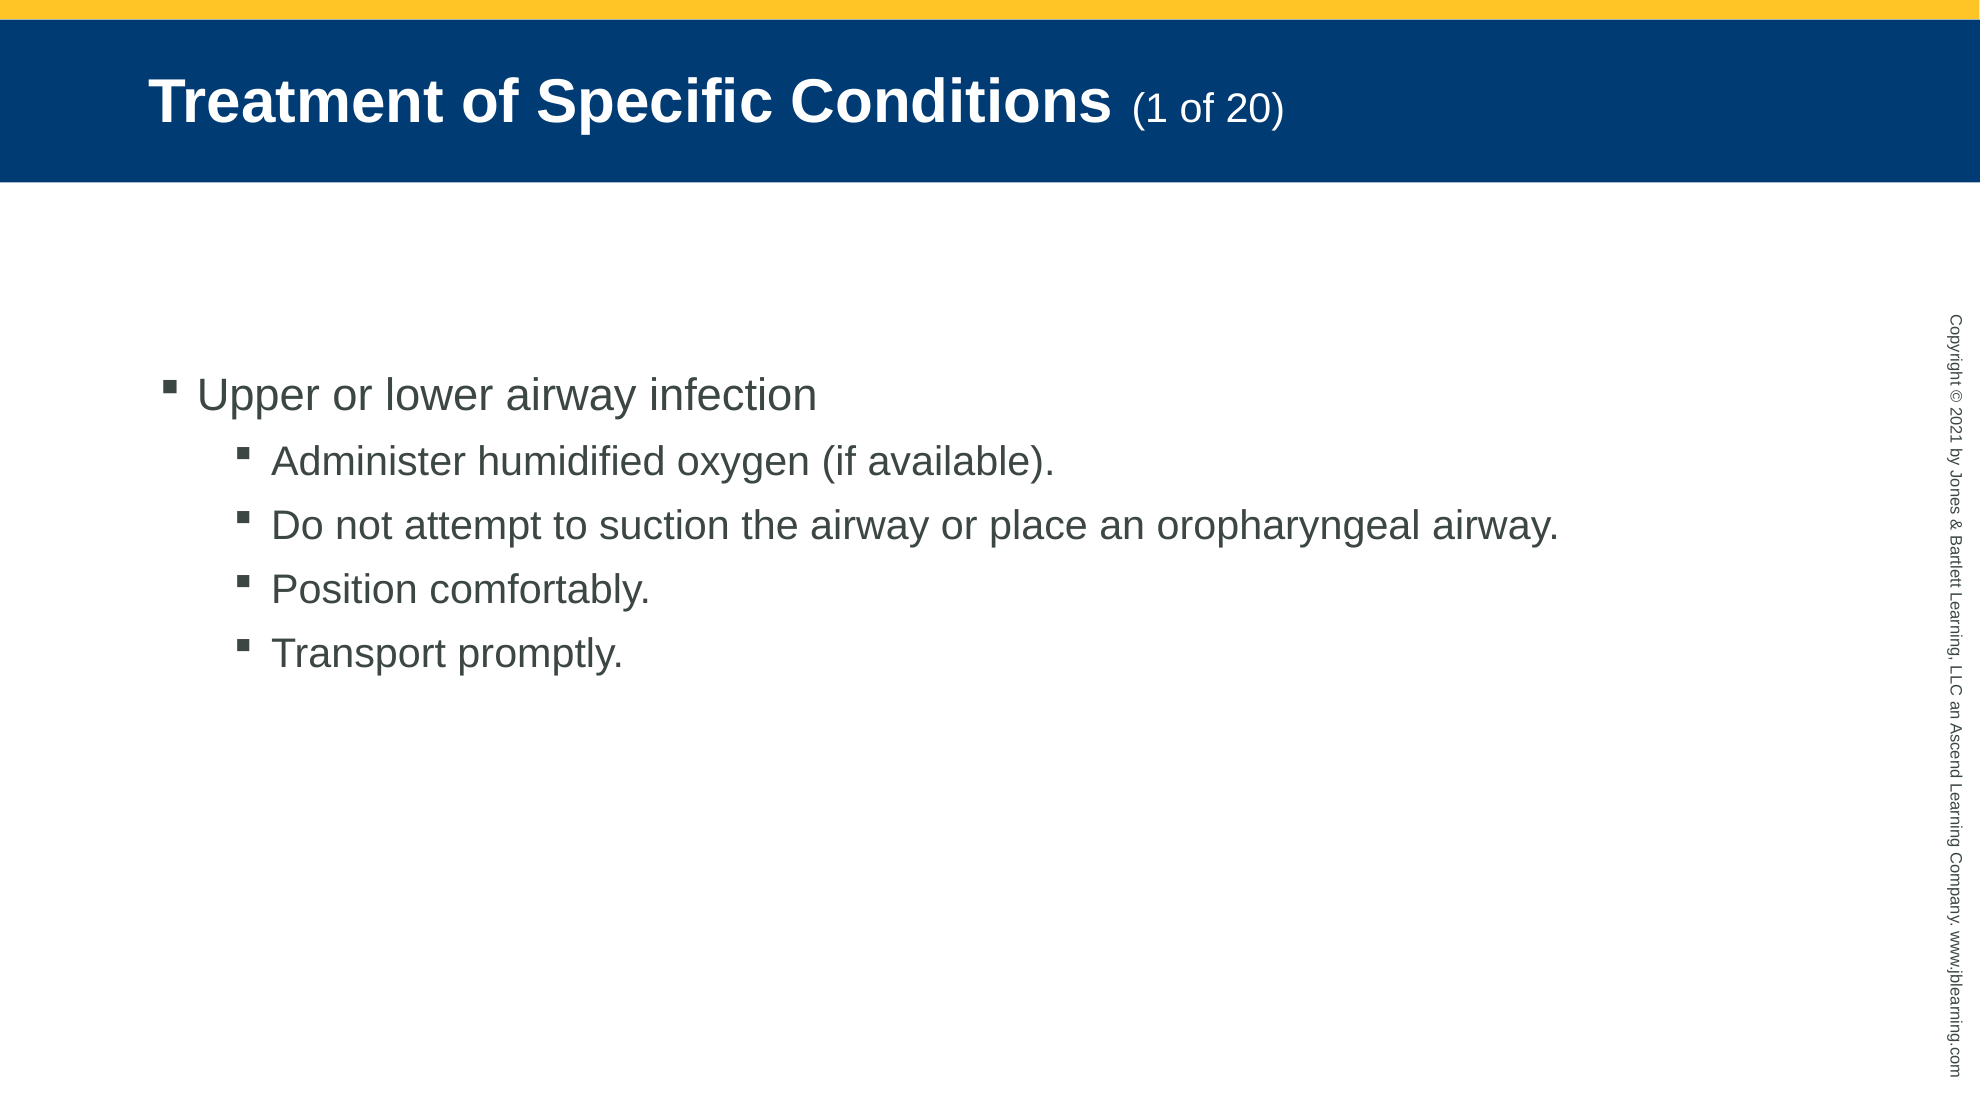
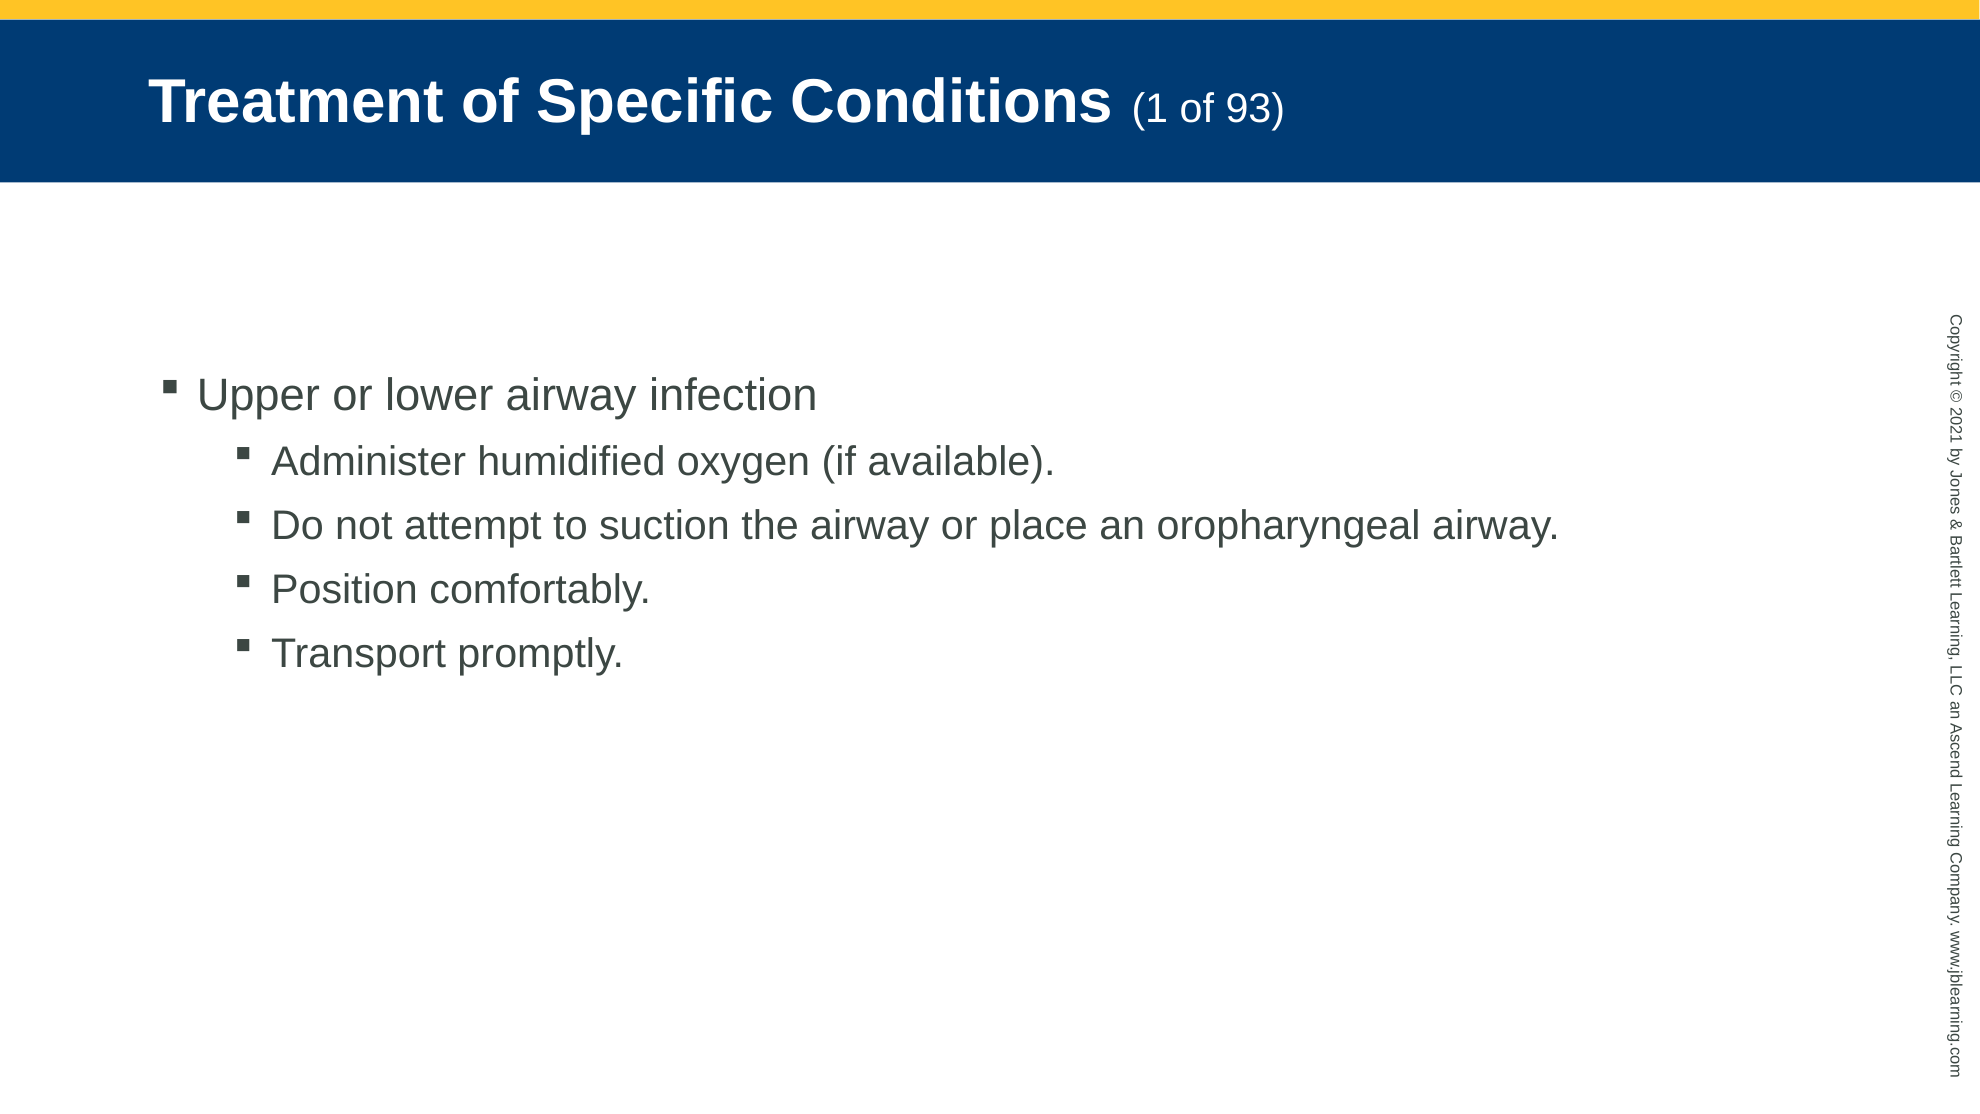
20: 20 -> 93 (1255, 109)
